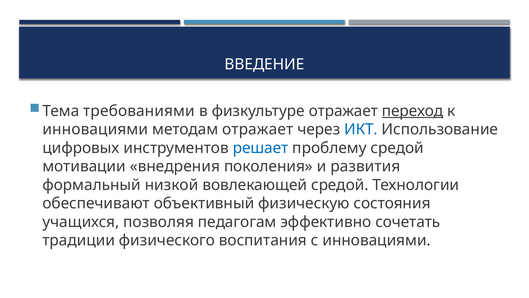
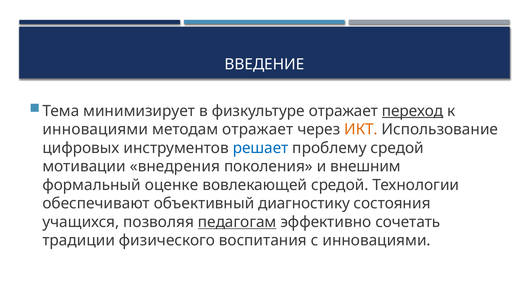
требованиями: требованиями -> минимизирует (139, 111)
ИКТ colour: blue -> orange (361, 129)
развития: развития -> внешним (366, 166)
низкой: низкой -> оценке (172, 185)
физическую: физическую -> диагностику (304, 203)
педагогам underline: none -> present (237, 222)
